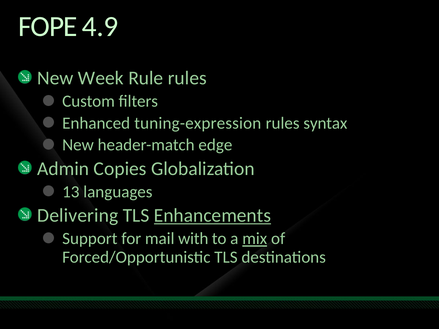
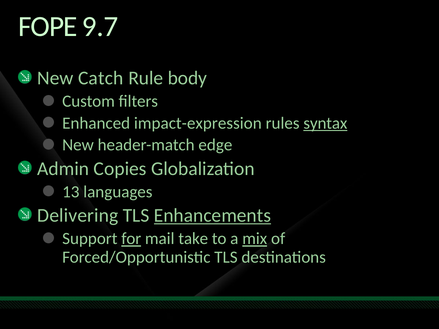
4.9: 4.9 -> 9.7 (100, 27)
Week: Week -> Catch (101, 78)
Rule rules: rules -> body (187, 78)
tuning-expression: tuning-expression -> impact-expression (198, 123)
syntax underline: none -> present (325, 123)
for underline: none -> present (131, 239)
with: with -> take (193, 239)
